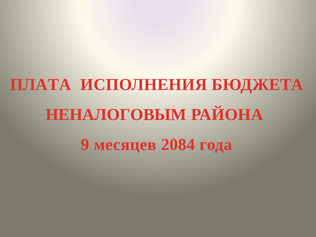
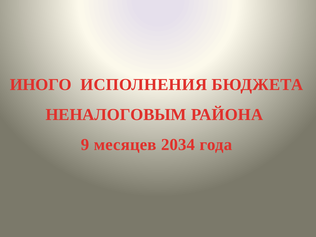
ПЛАТА: ПЛАТА -> ИНОГО (41, 85)
2084: 2084 -> 2034 (178, 145)
